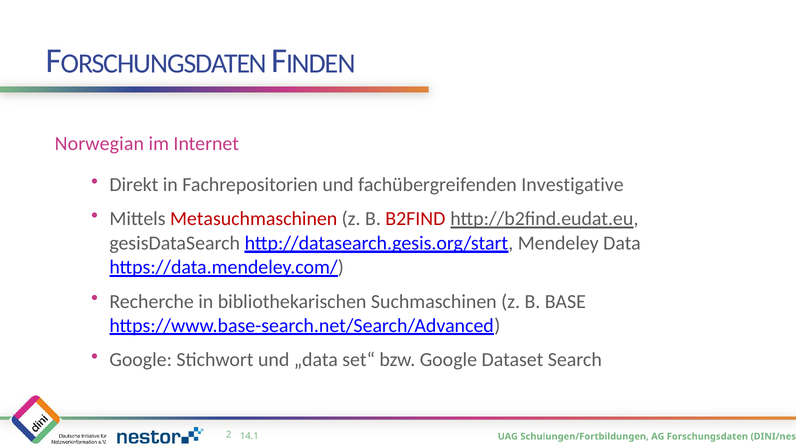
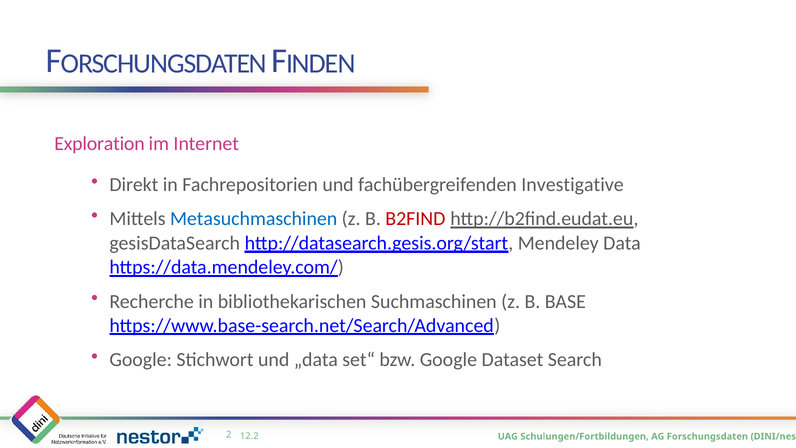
Norwegian: Norwegian -> Exploration (100, 144)
Metasuchmaschinen colour: red -> blue (254, 219)
14.1: 14.1 -> 12.2 (249, 436)
